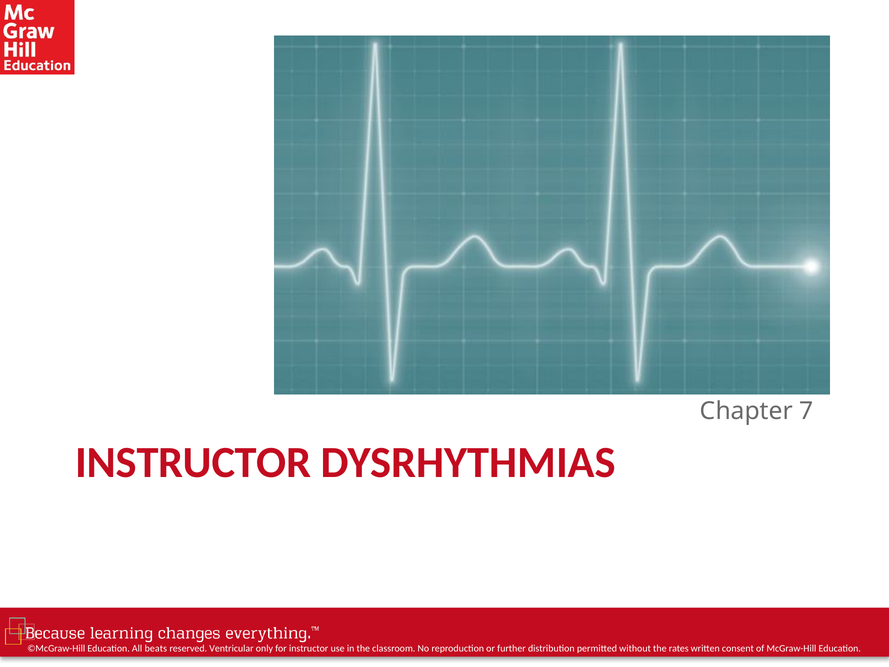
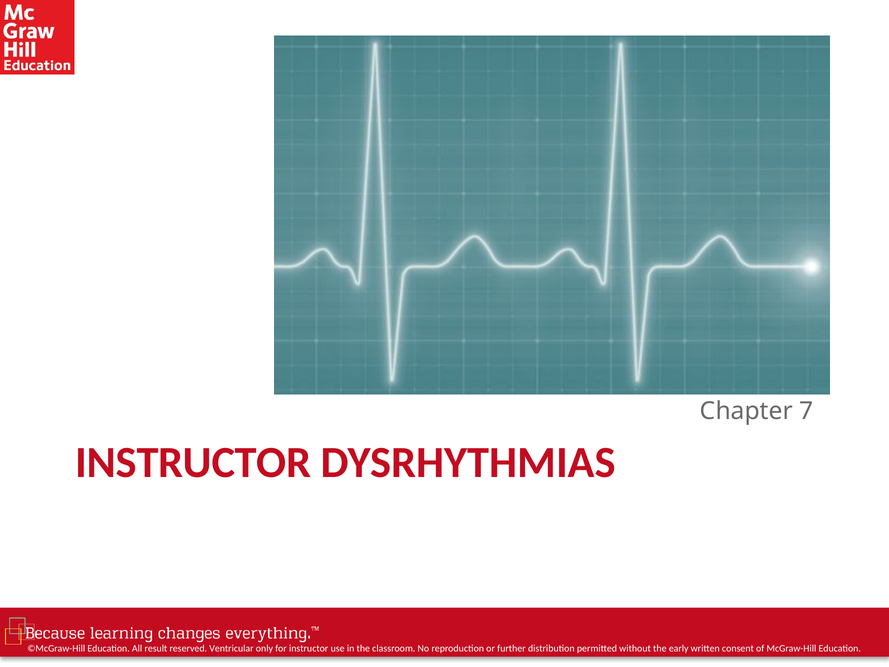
beats: beats -> result (156, 648)
rates: rates -> early (679, 648)
